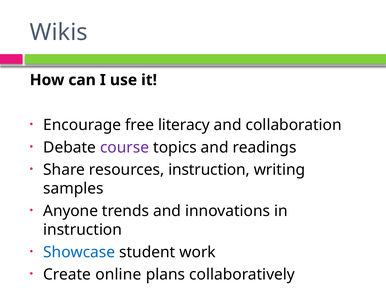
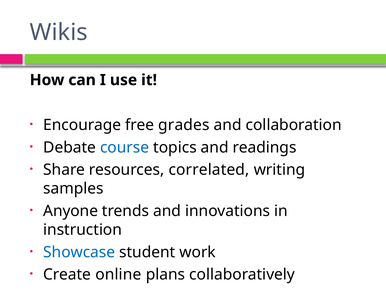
literacy: literacy -> grades (184, 125)
course colour: purple -> blue (125, 147)
resources instruction: instruction -> correlated (209, 170)
